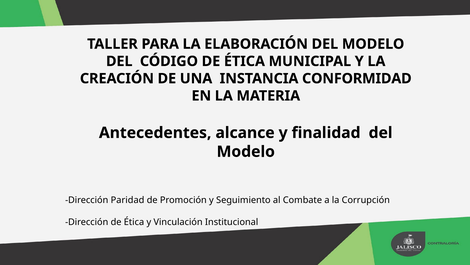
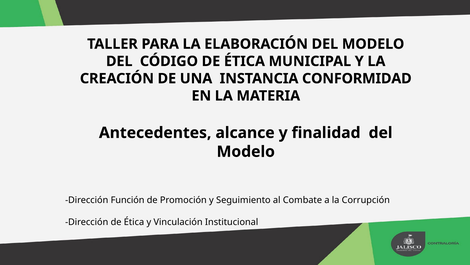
Paridad: Paridad -> Función (128, 200)
